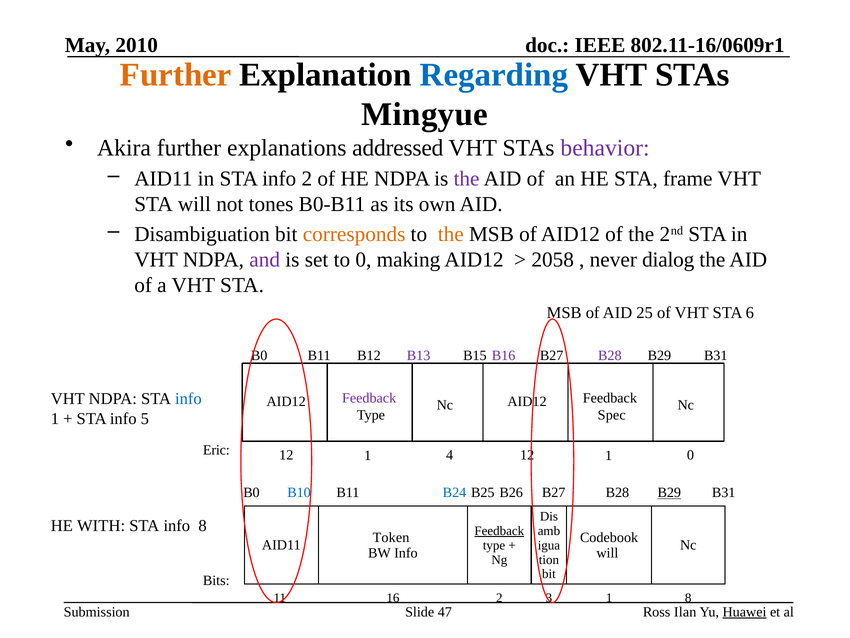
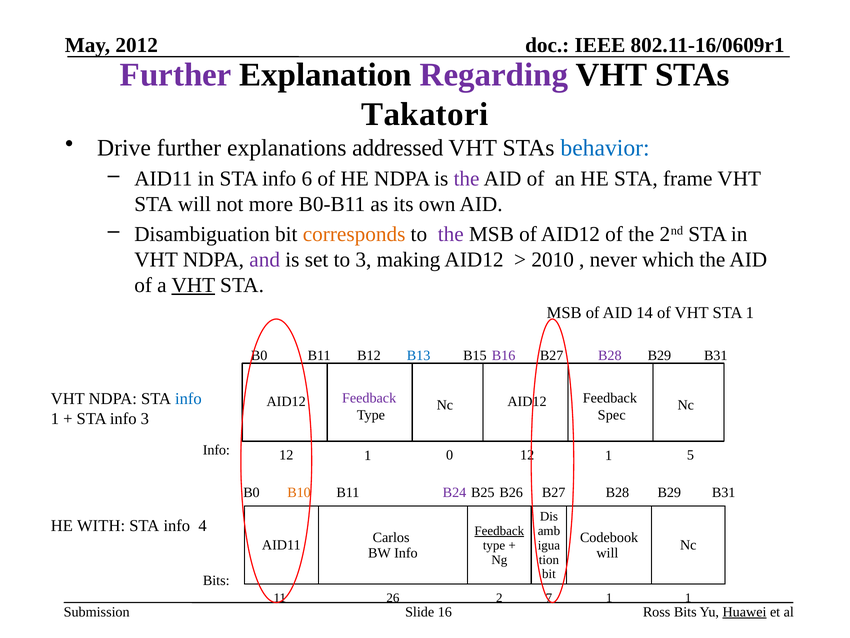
2010: 2010 -> 2012 (137, 45)
Further colour: orange -> purple (176, 75)
Regarding colour: blue -> purple (494, 75)
Mingyue: Mingyue -> Takatori (425, 114)
Akira: Akira -> Drive (124, 148)
behavior colour: purple -> blue (605, 148)
info 2: 2 -> 6 (307, 179)
tones: tones -> more (271, 204)
the colour: orange -> purple (451, 234)
to 0: 0 -> 3 (363, 259)
2058: 2058 -> 2010 (553, 259)
dialog: dialog -> which (668, 259)
VHT underline: none -> present (193, 285)
25: 25 -> 14 (645, 312)
STA 6: 6 -> 1 (750, 312)
B13 colour: purple -> blue (419, 355)
info 5: 5 -> 3 (145, 419)
Eric: Eric -> Info (216, 450)
4: 4 -> 0 (450, 455)
12 0: 0 -> 5 (690, 455)
B10 colour: blue -> orange (299, 492)
B24 colour: blue -> purple (454, 492)
B29 underline: present -> none (669, 492)
info 8: 8 -> 4 (203, 525)
Token: Token -> Carlos (391, 537)
16: 16 -> 26 (393, 598)
3: 3 -> 7 (549, 598)
1 8: 8 -> 1 (688, 598)
47: 47 -> 16 (445, 611)
Ross Ilan: Ilan -> Bits (685, 611)
